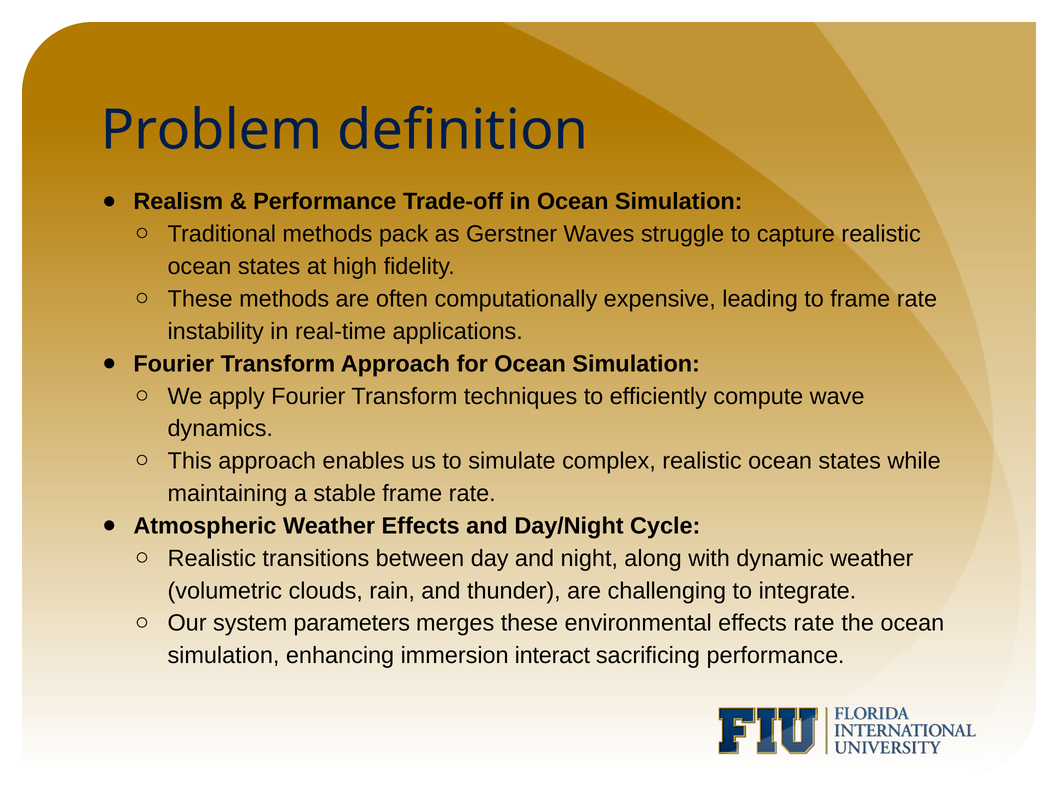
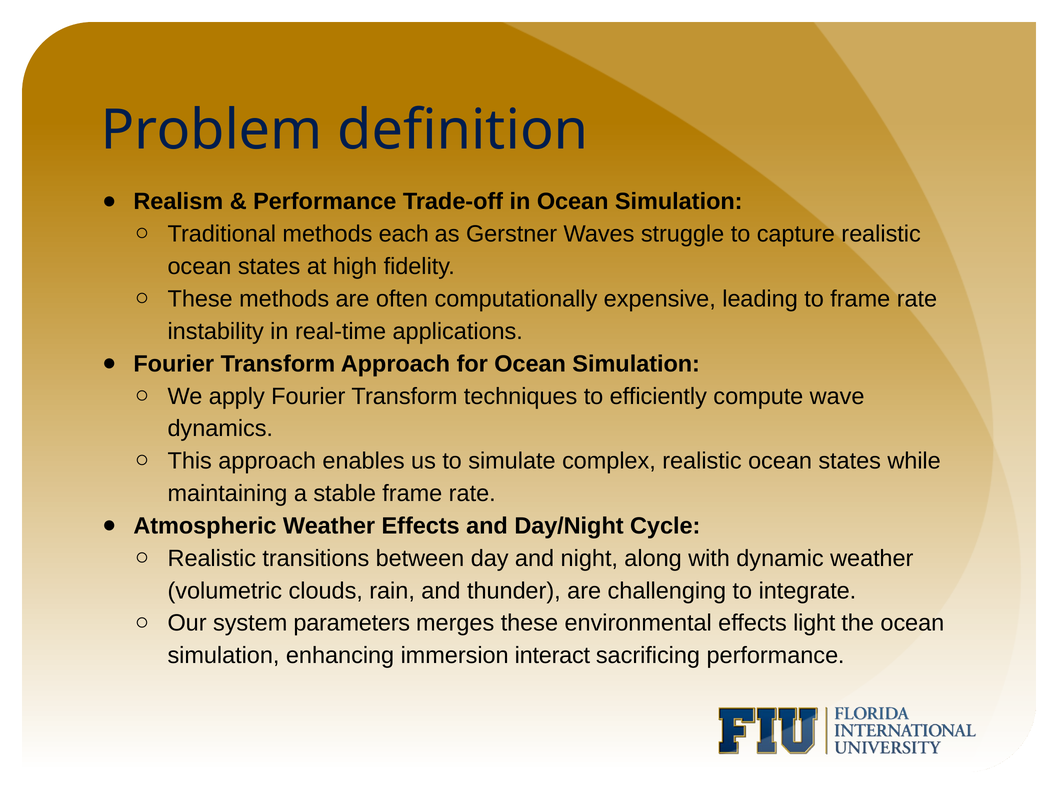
pack: pack -> each (404, 234)
effects rate: rate -> light (814, 623)
